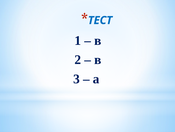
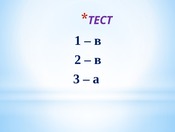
ТЕСТ colour: blue -> purple (100, 20)
